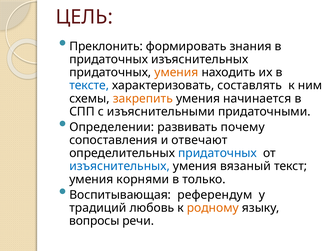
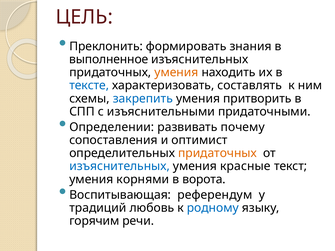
придаточных: придаточных -> выполненное (109, 59)
закрепить colour: orange -> blue (143, 99)
начинается: начинается -> притворить (257, 99)
отвечают: отвечают -> оптимист (200, 140)
придаточных colour: blue -> orange (217, 153)
вязаный: вязаный -> красные (245, 166)
только: только -> ворота (204, 179)
родному colour: orange -> blue (213, 208)
вопросы: вопросы -> горячим (94, 221)
